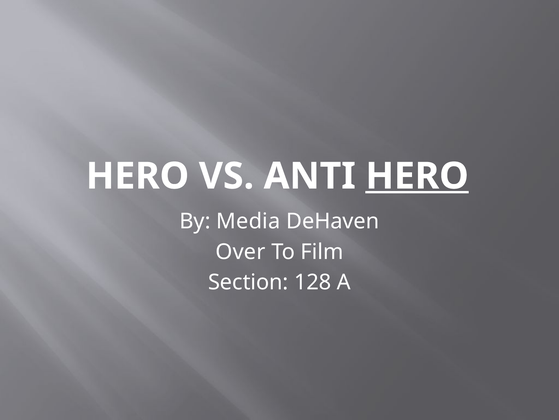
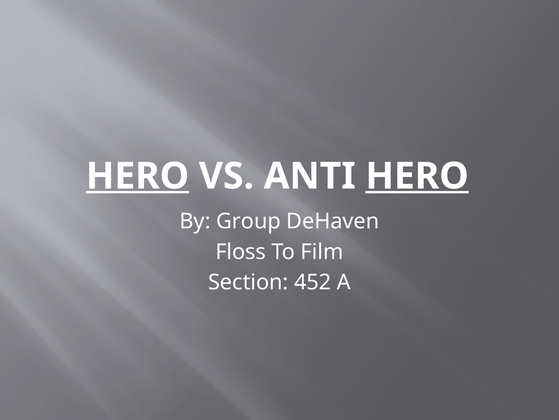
HERO underline: none -> present (138, 176)
Media: Media -> Group (248, 221)
Over: Over -> Floss (241, 251)
128: 128 -> 452 (313, 282)
